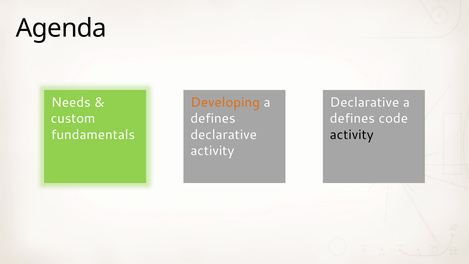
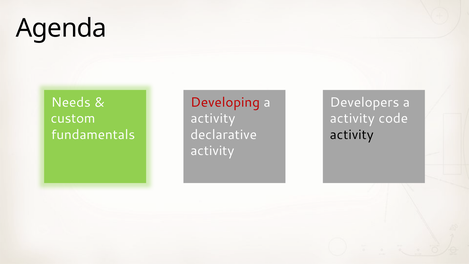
Developing colour: orange -> red (225, 102)
Declarative: Declarative -> Developers (365, 102)
defines: defines -> activity (213, 118)
defines: defines -> activity (352, 118)
